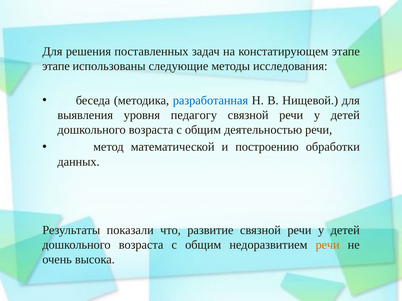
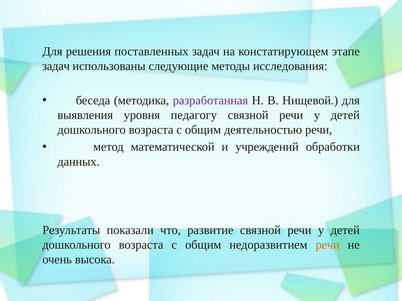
этапе: этапе -> задач (56, 66)
разработанная colour: blue -> purple (210, 101)
построению: построению -> учреждений (267, 147)
